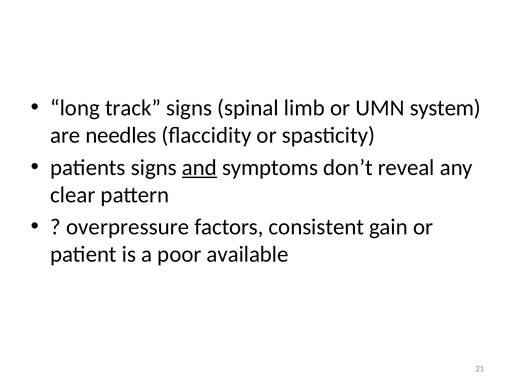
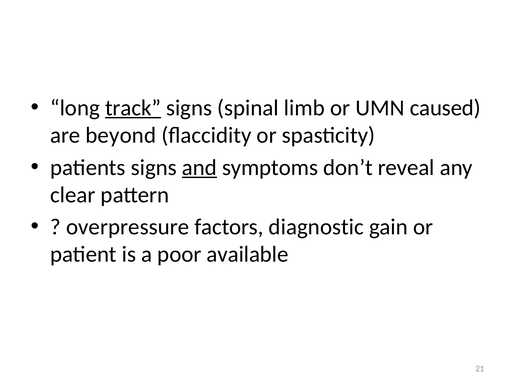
track underline: none -> present (133, 108)
system: system -> caused (445, 108)
needles: needles -> beyond (121, 136)
consistent: consistent -> diagnostic (316, 227)
